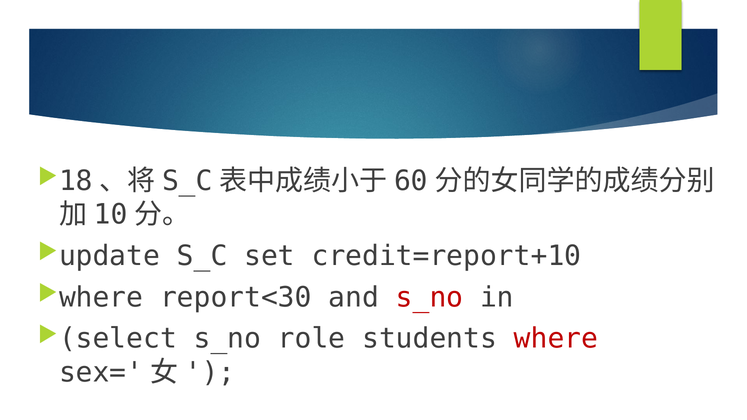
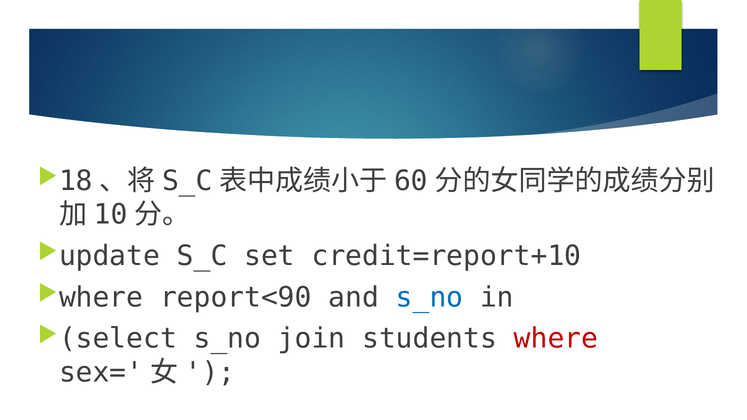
report<30: report<30 -> report<90 (236, 298)
s_no colour: red -> blue (430, 298)
role: role -> join (312, 339)
